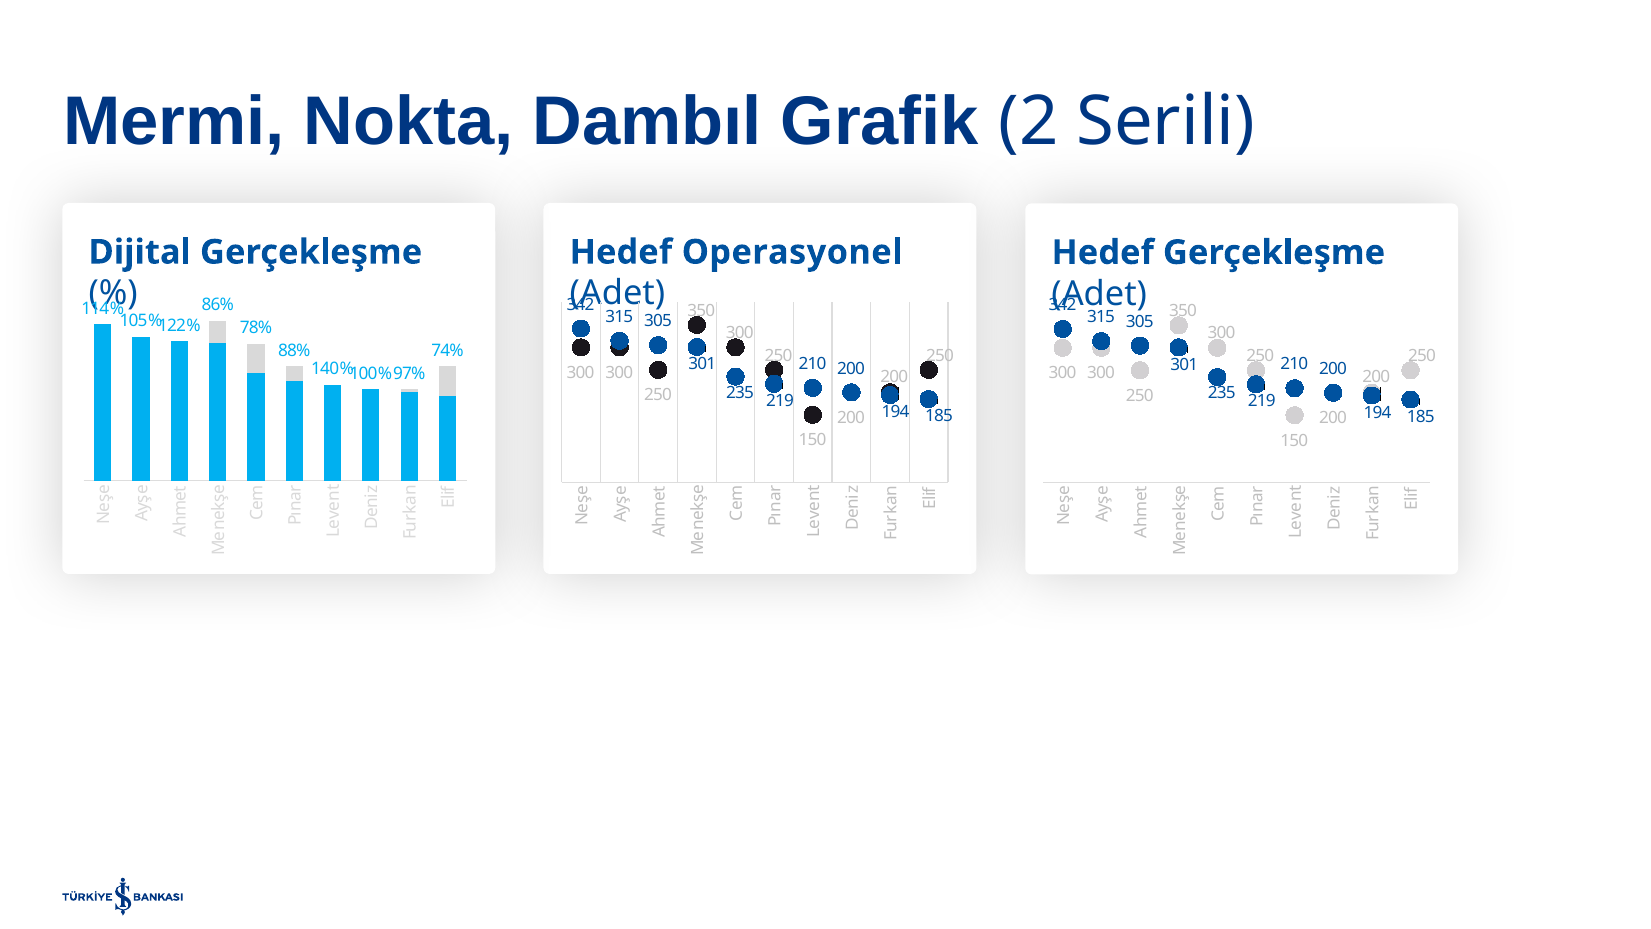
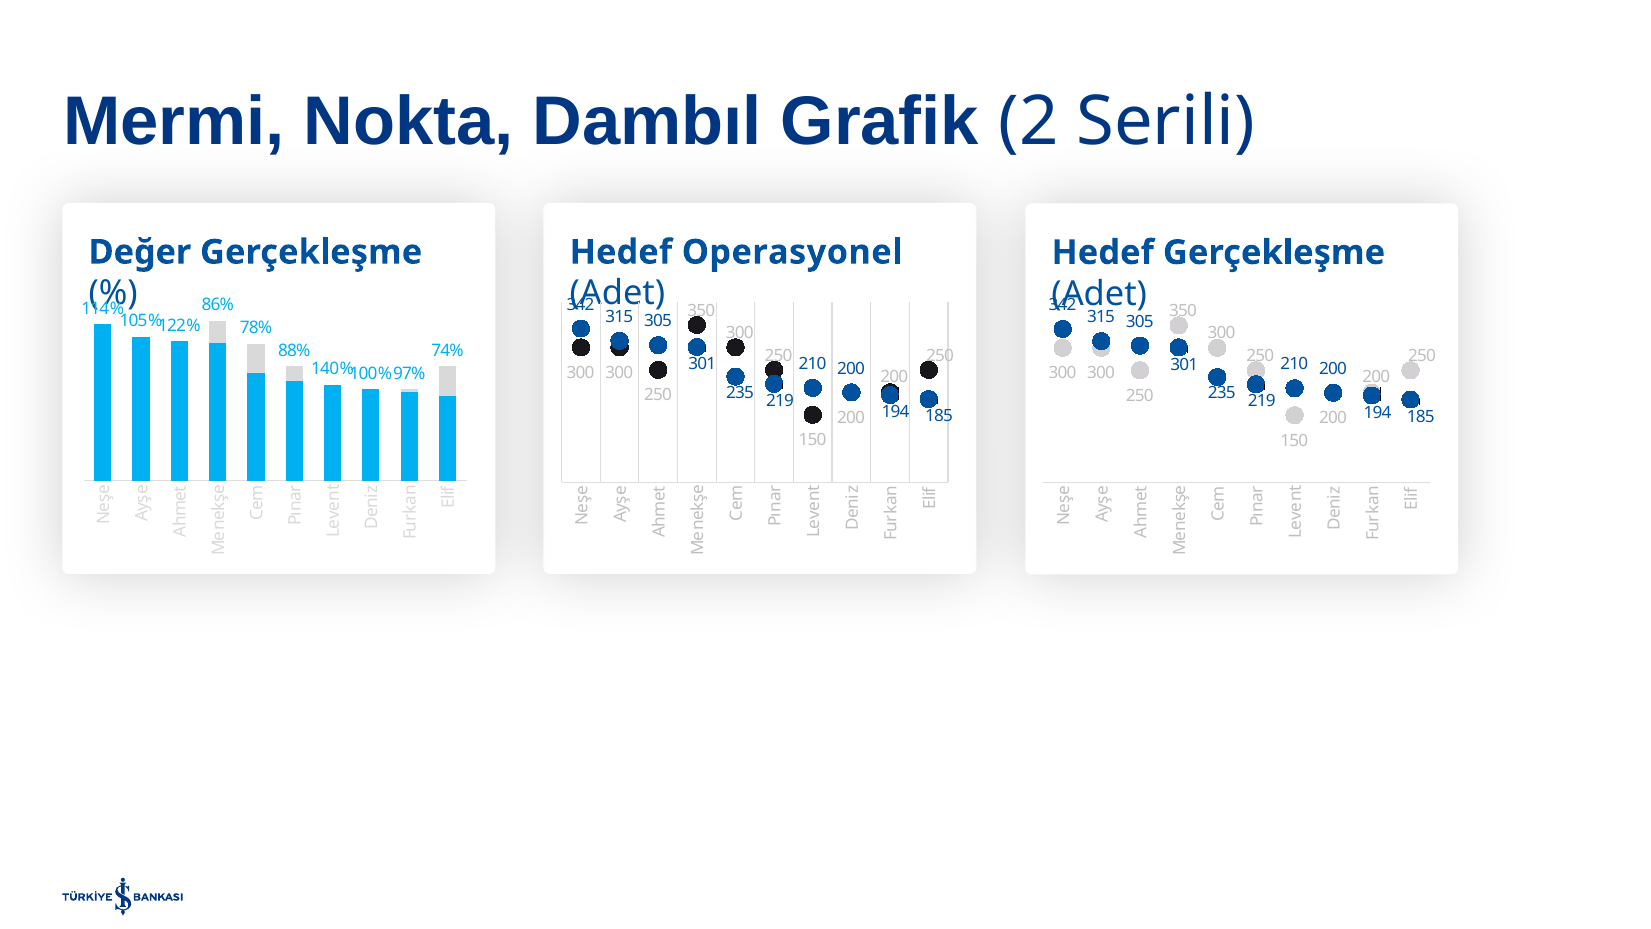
Dijital: Dijital -> Değer (140, 252)
